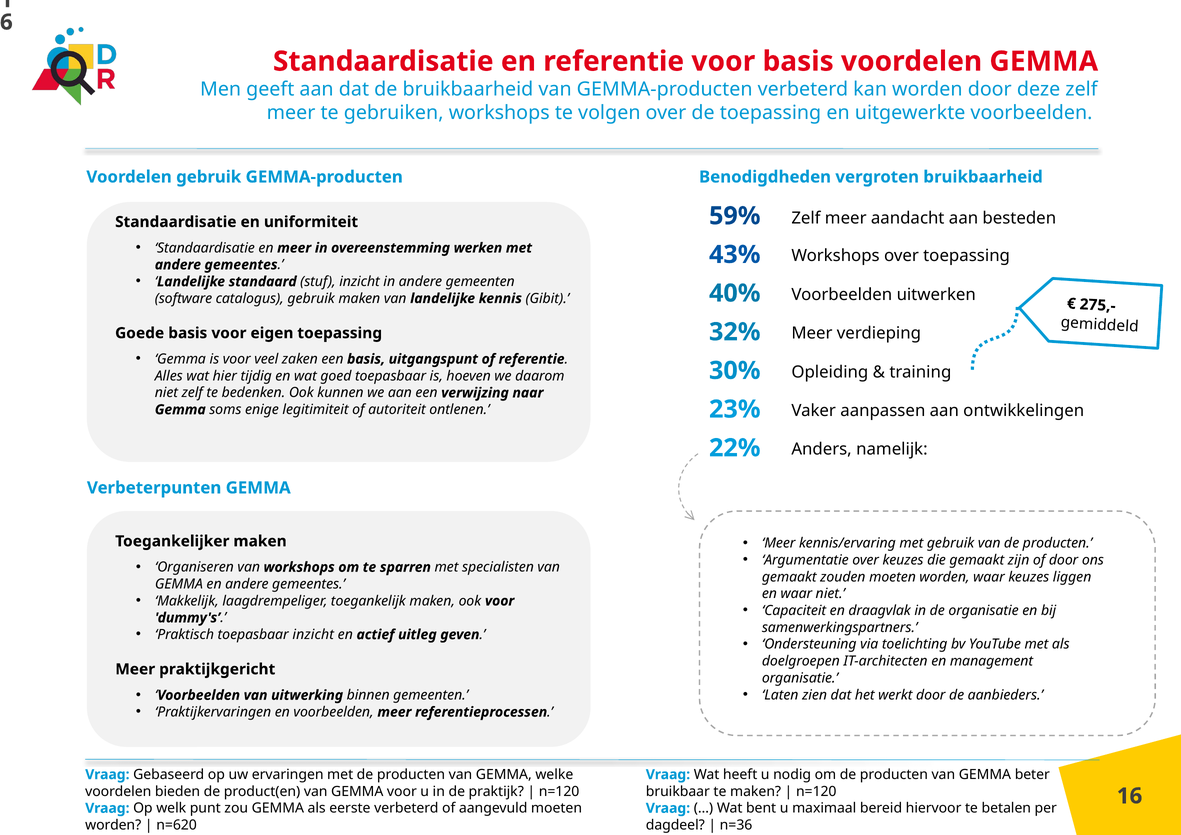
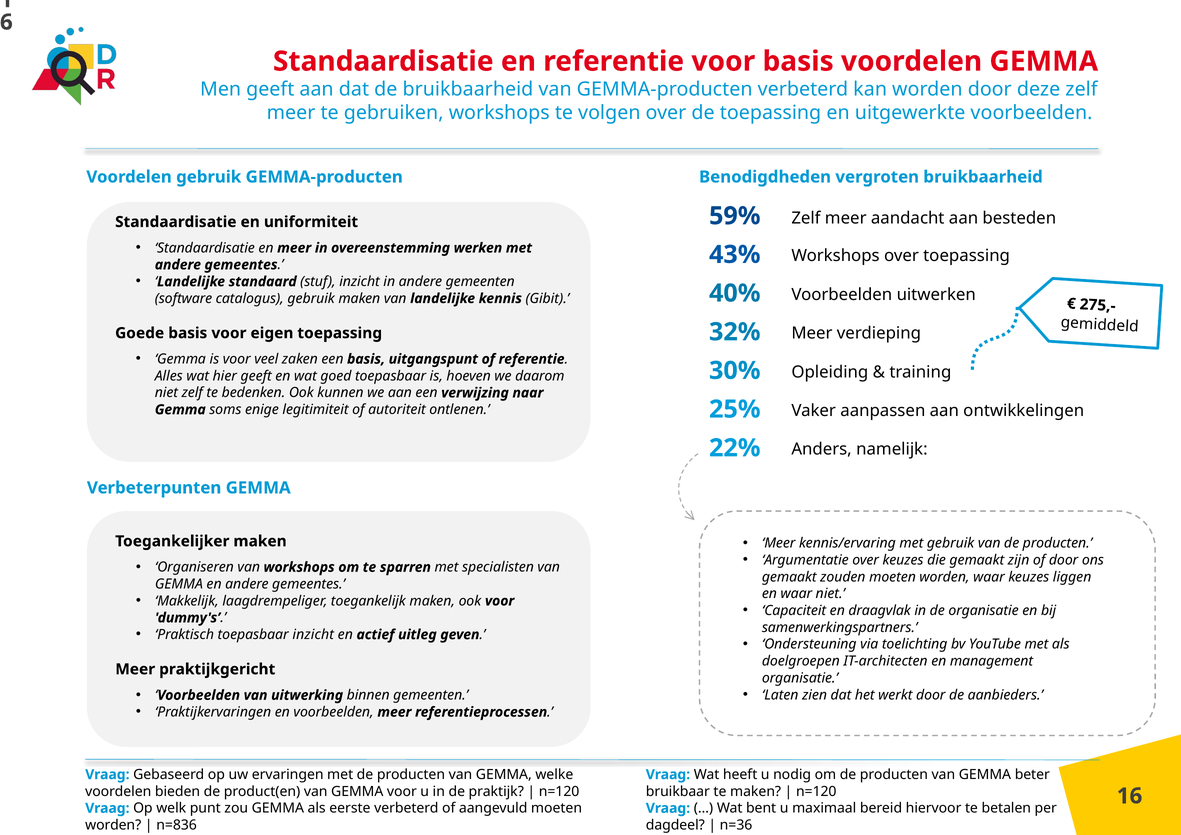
hier tijdig: tijdig -> geeft (256, 376)
23%: 23% -> 25% (735, 410)
n=620: n=620 -> n=836 (177, 826)
